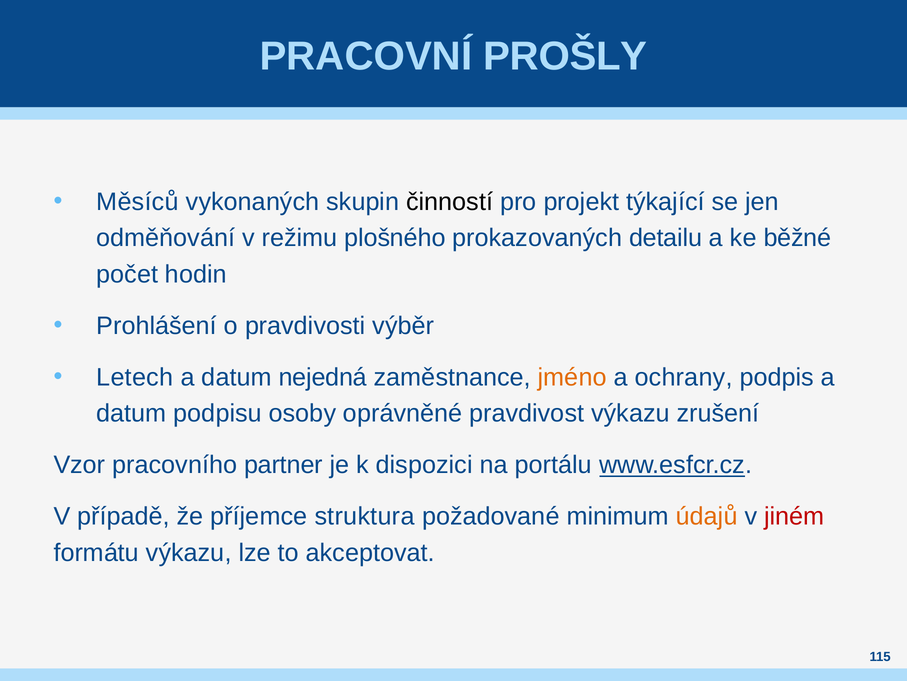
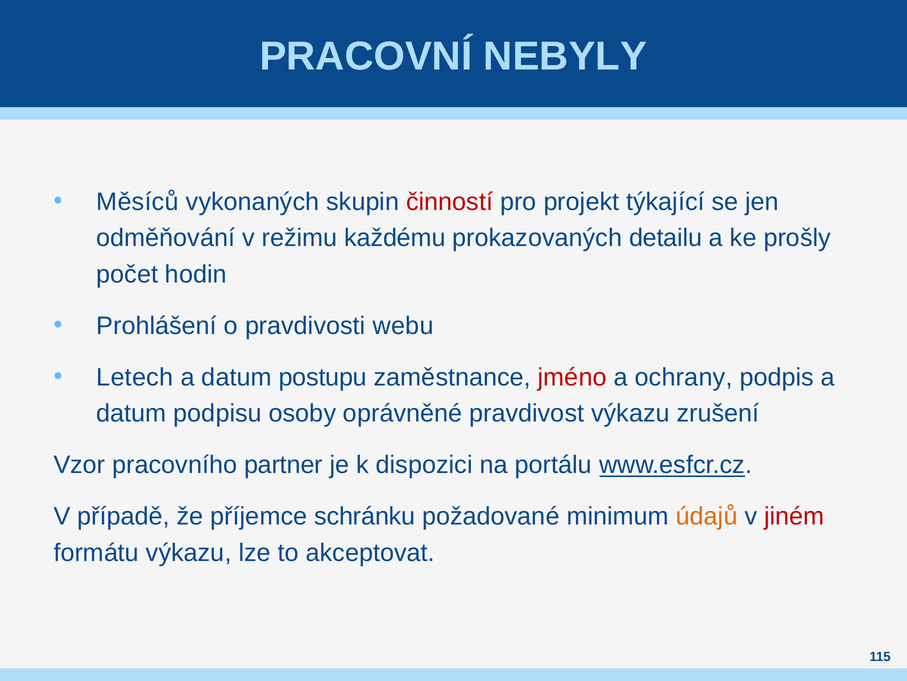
PROŠLY: PROŠLY -> NEBYLY (565, 56)
činností colour: black -> red (450, 201)
plošného: plošného -> každému (395, 238)
běžné: běžné -> prošly (797, 238)
výběr: výběr -> webu (403, 325)
nejedná: nejedná -> postupu (323, 377)
jméno colour: orange -> red (572, 377)
struktura: struktura -> schránku (365, 516)
